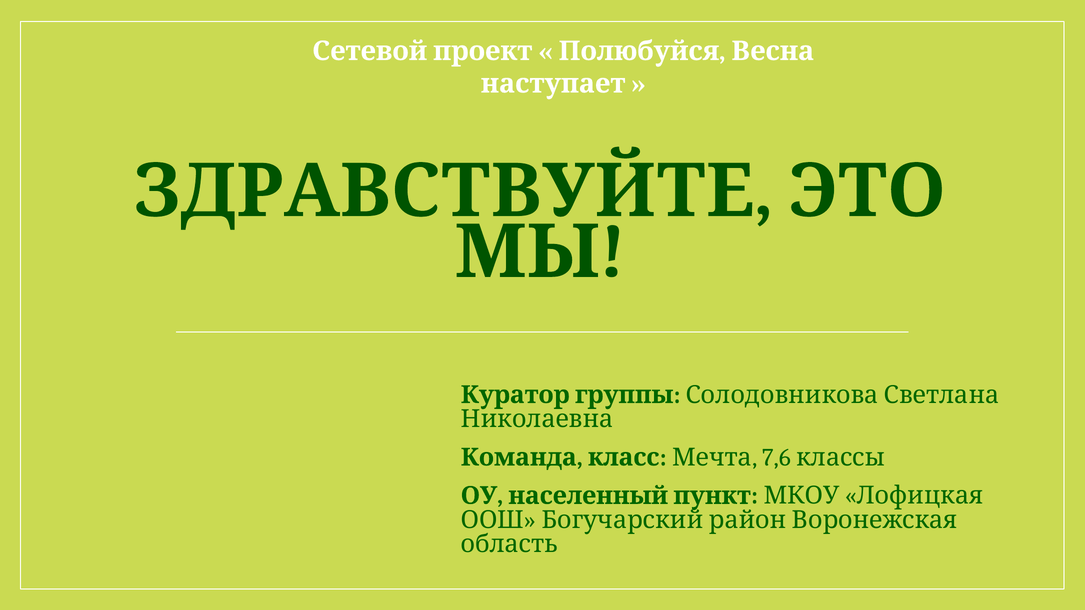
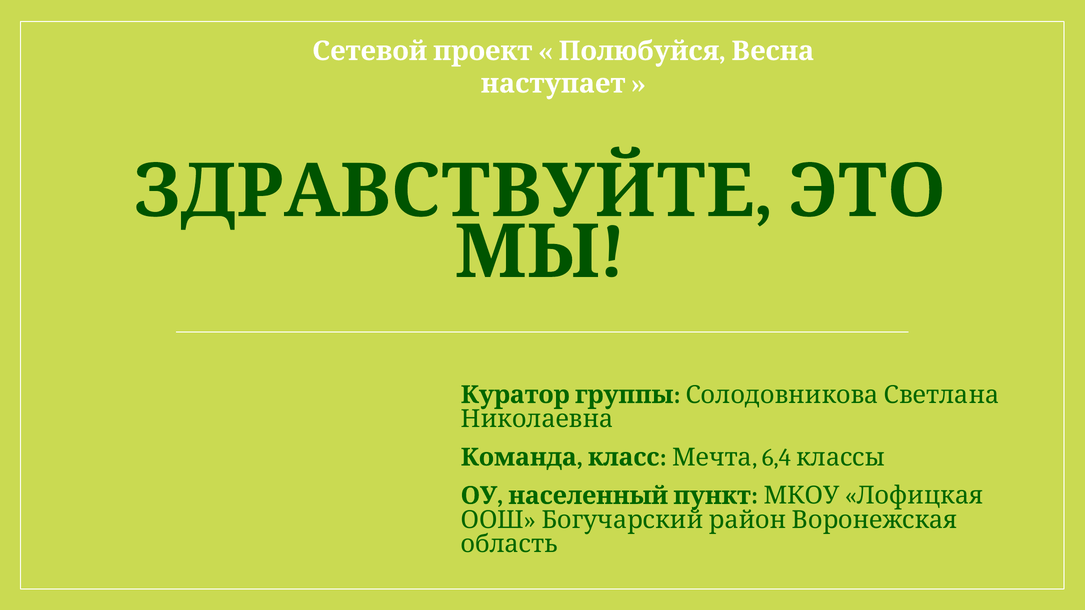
7,6: 7,6 -> 6,4 (776, 458)
